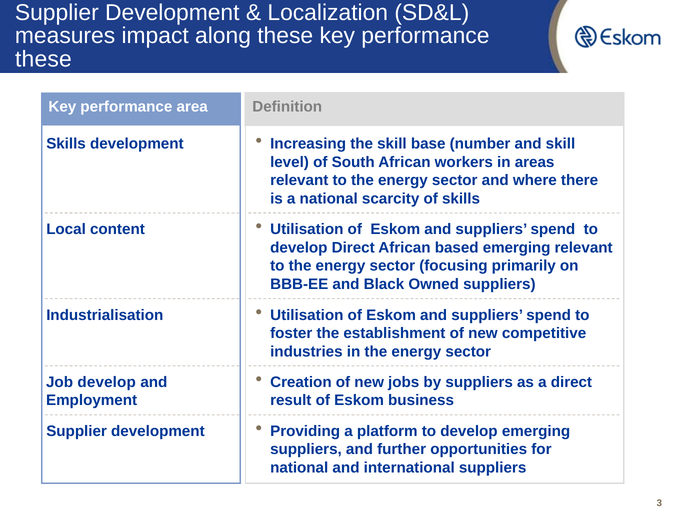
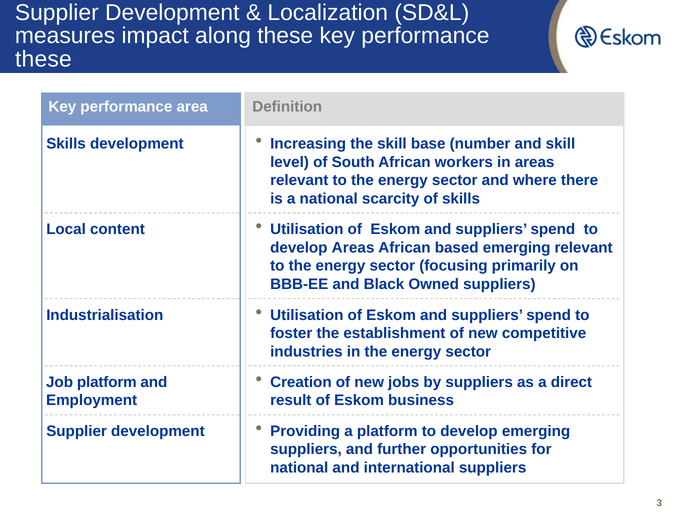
develop Direct: Direct -> Areas (353, 247)
Job develop: develop -> platform (107, 382)
